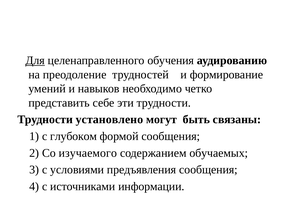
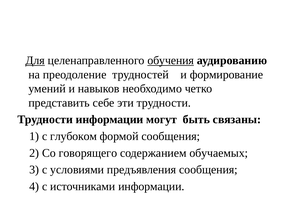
обучения underline: none -> present (171, 60)
Трудности установлено: установлено -> информации (110, 120)
изучаемого: изучаемого -> говорящего (88, 153)
